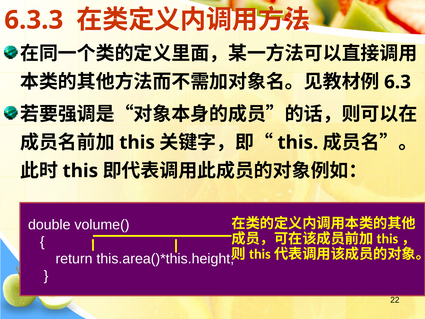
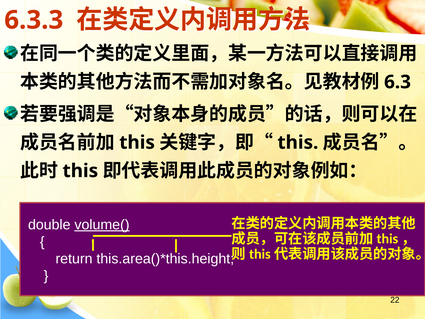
volume( underline: none -> present (102, 225)
